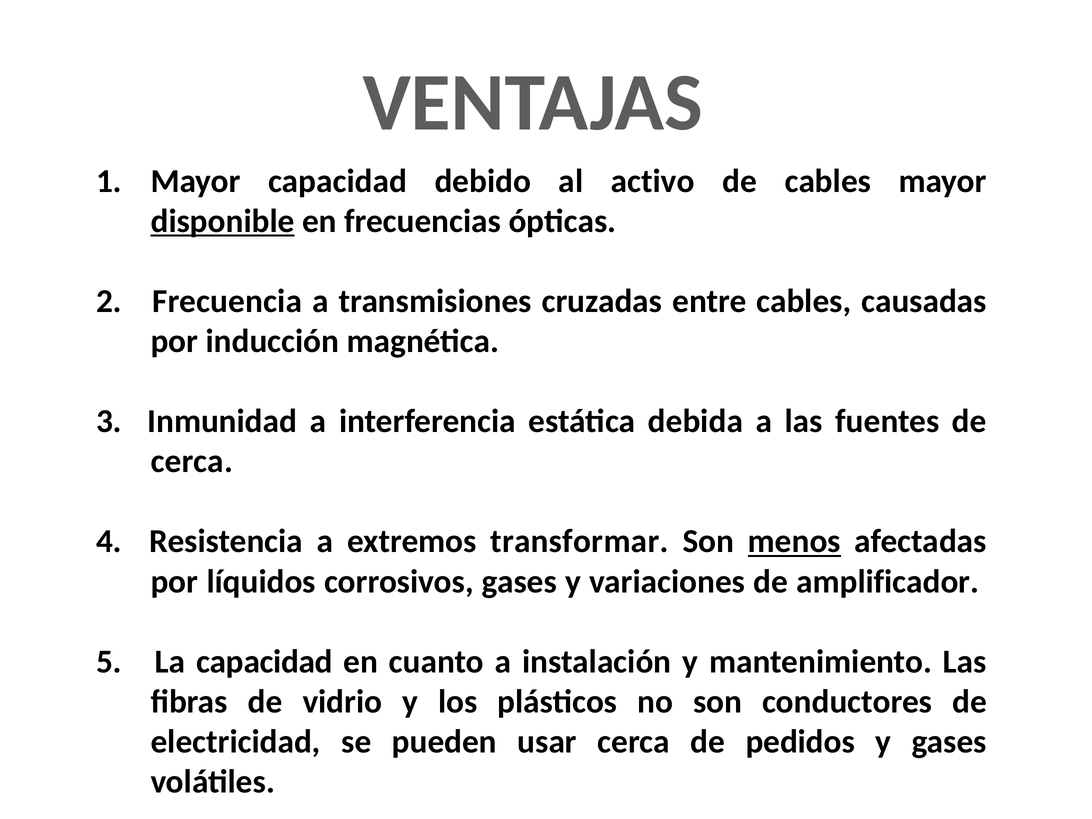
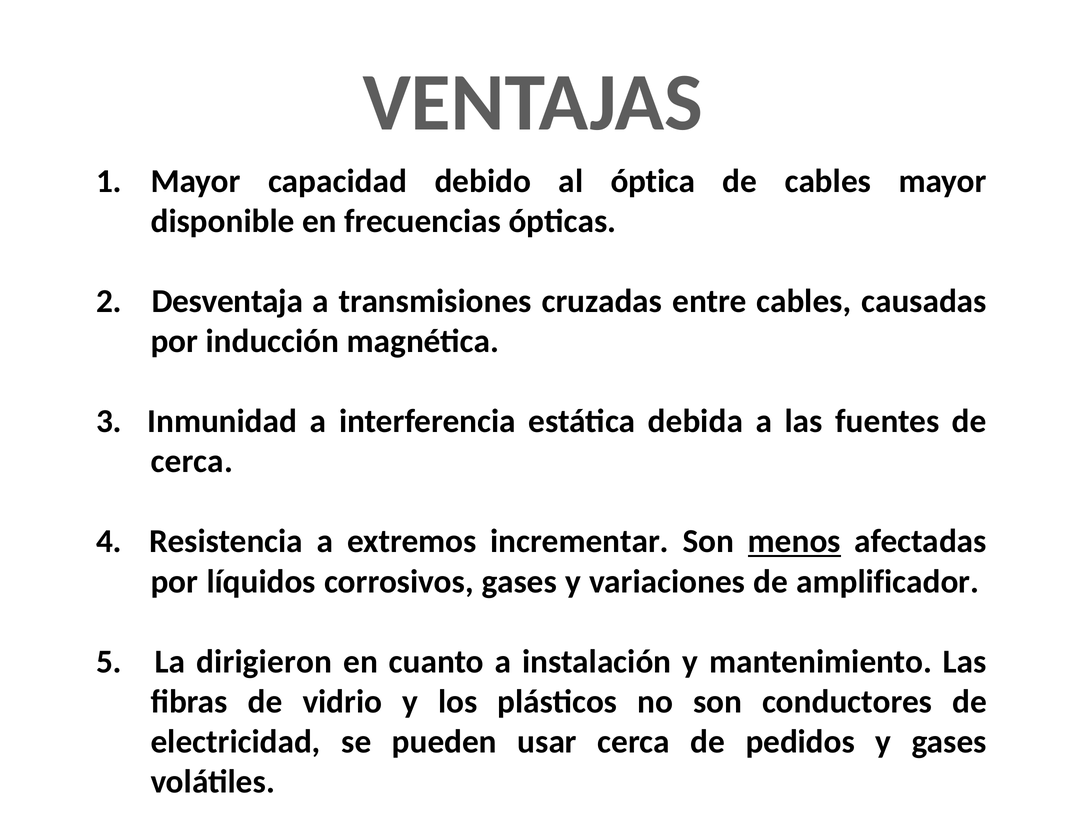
activo: activo -> óptica (653, 181)
disponible underline: present -> none (223, 221)
Frecuencia: Frecuencia -> Desventaja (227, 301)
transformar: transformar -> incrementar (580, 541)
La capacidad: capacidad -> dirigieron (264, 662)
